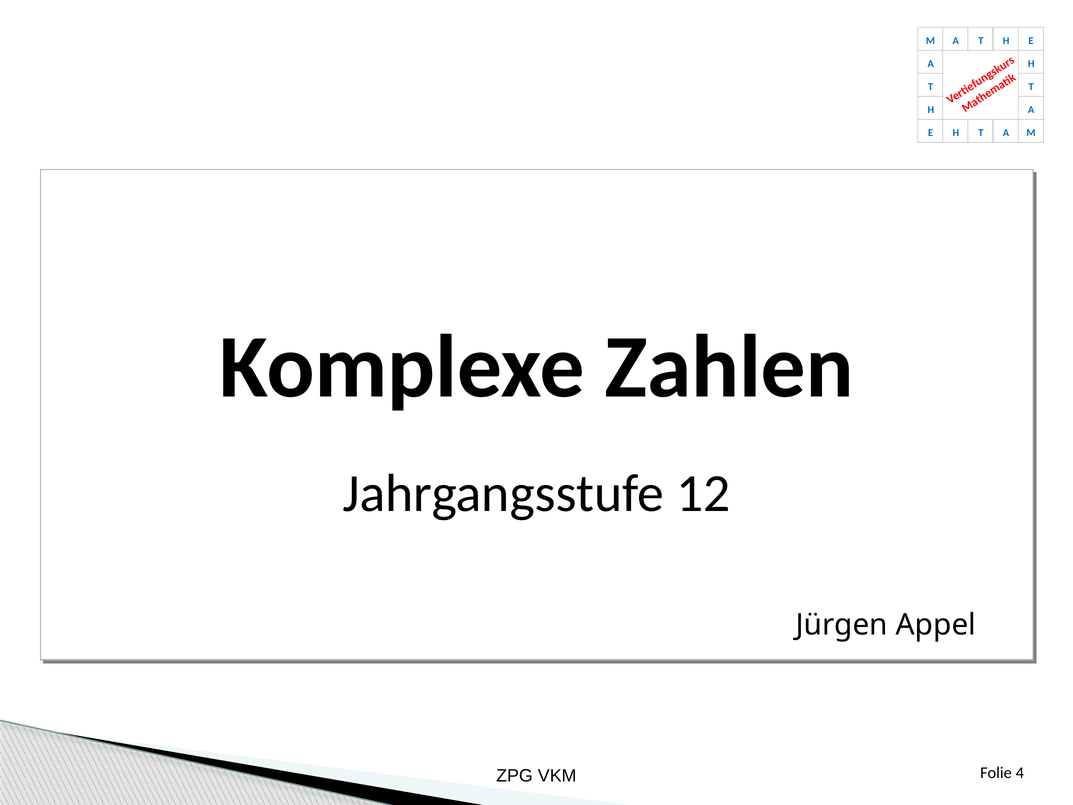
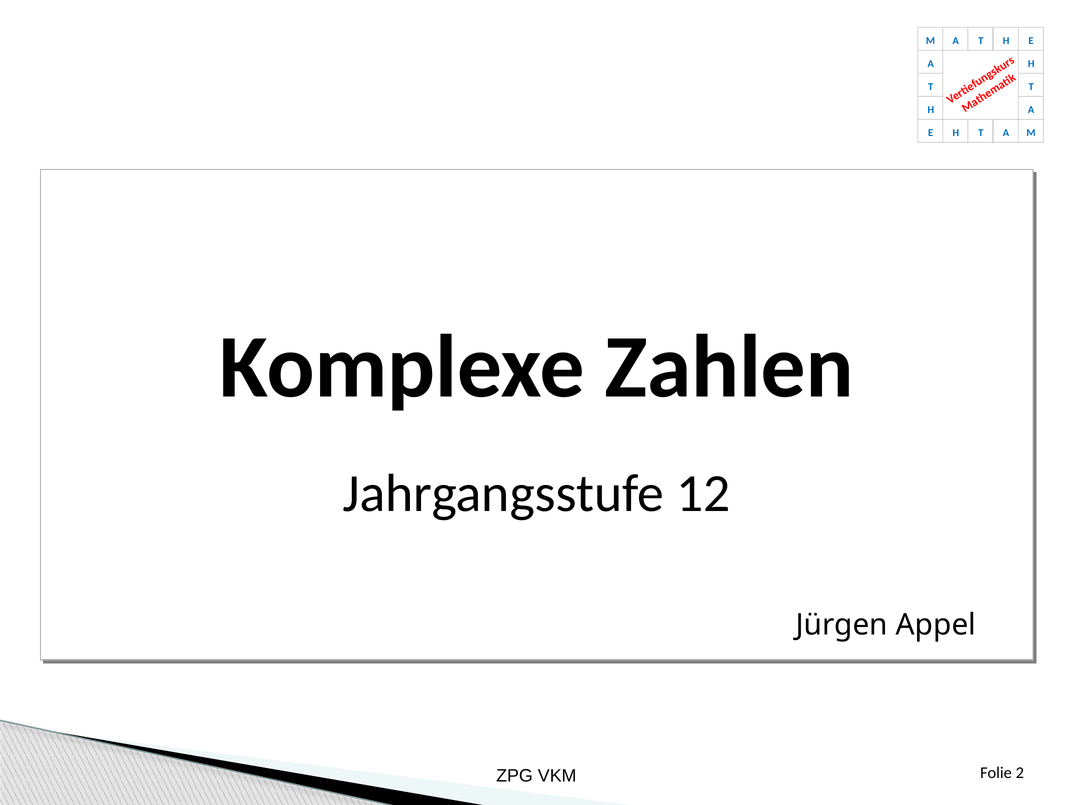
4: 4 -> 2 (1020, 773)
